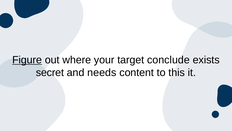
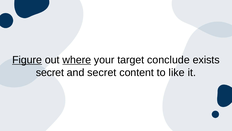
where underline: none -> present (77, 60)
and needs: needs -> secret (102, 72)
this: this -> like (177, 72)
